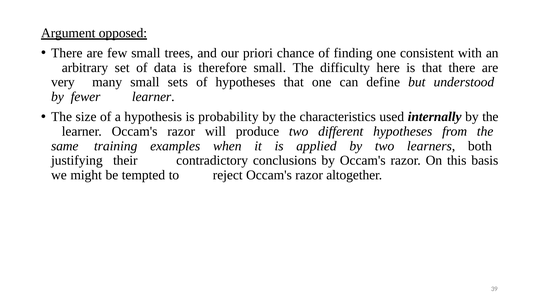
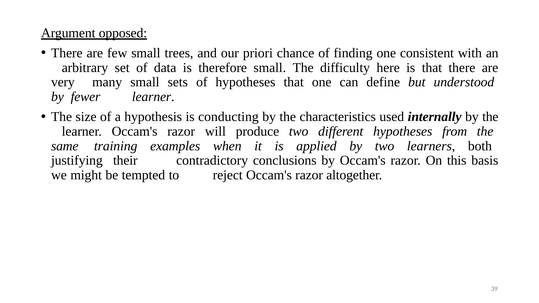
probability: probability -> conducting (228, 117)
